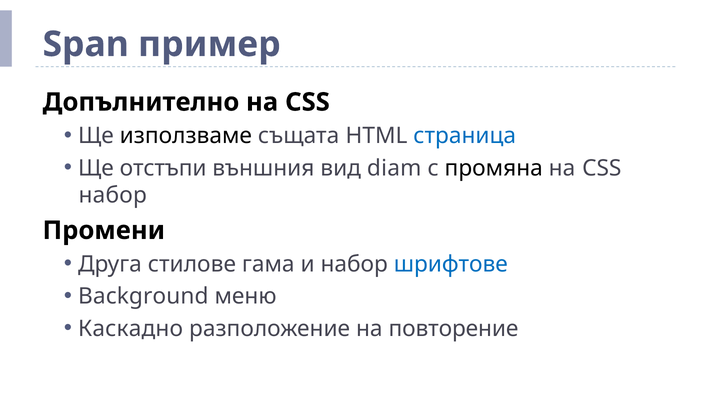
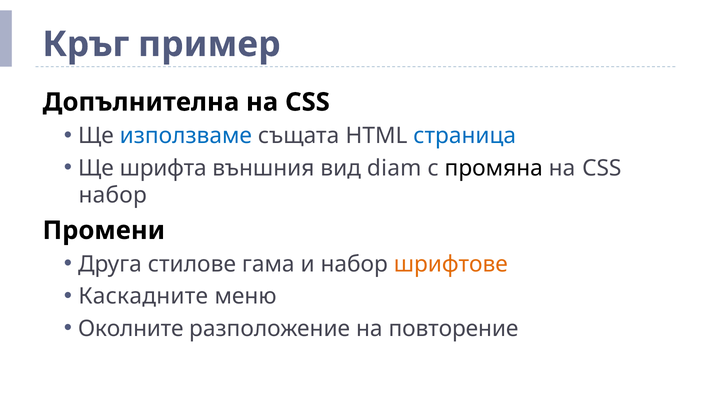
Span: Span -> Кръг (86, 44)
Допълнително: Допълнително -> Допълнителна (141, 102)
използваме colour: black -> blue (186, 136)
отстъпи: отстъпи -> шрифта (163, 168)
шрифтове colour: blue -> orange (451, 264)
Background: Background -> Каскадните (143, 296)
Каскадно: Каскадно -> Околните (131, 328)
